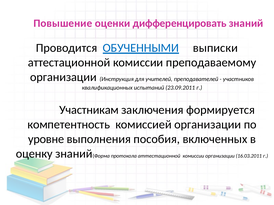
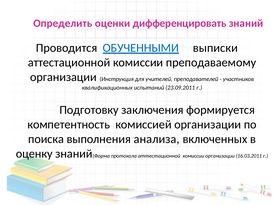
Повышение: Повышение -> Определить (63, 23)
Участникам: Участникам -> Подготовку (89, 110)
уровне: уровне -> поиска (46, 139)
пособия: пособия -> анализа (157, 139)
